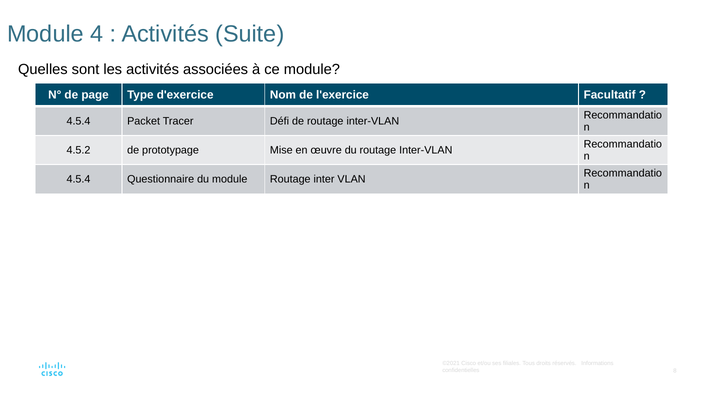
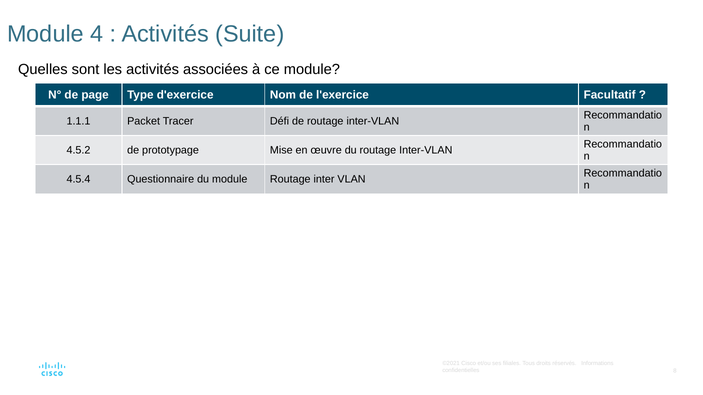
4.5.4: 4.5.4 -> 1.1.1 (78, 121)
